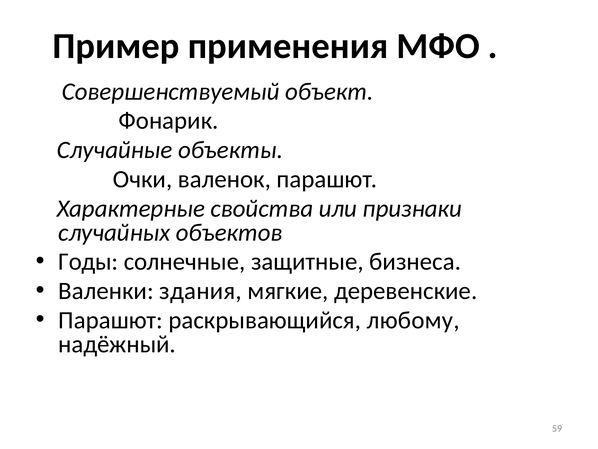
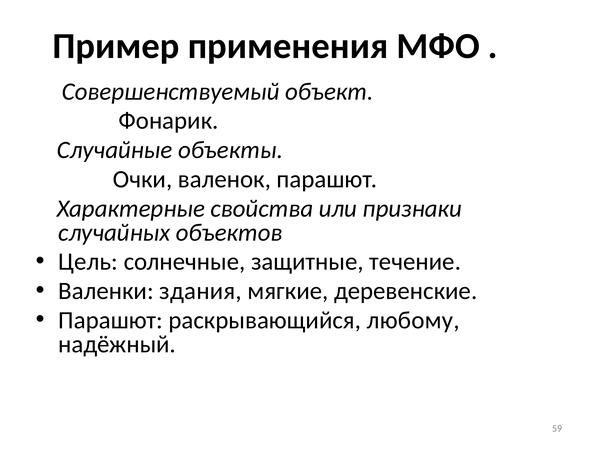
Годы: Годы -> Цель (88, 261)
бизнеса: бизнеса -> течение (415, 261)
